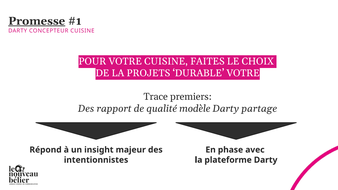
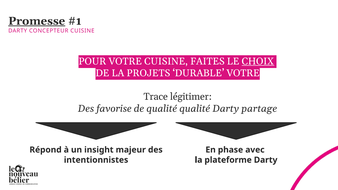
CHOIX underline: none -> present (258, 61)
premiers: premiers -> légitimer (191, 97)
rapport: rapport -> favorise (114, 109)
qualité modèle: modèle -> qualité (195, 109)
